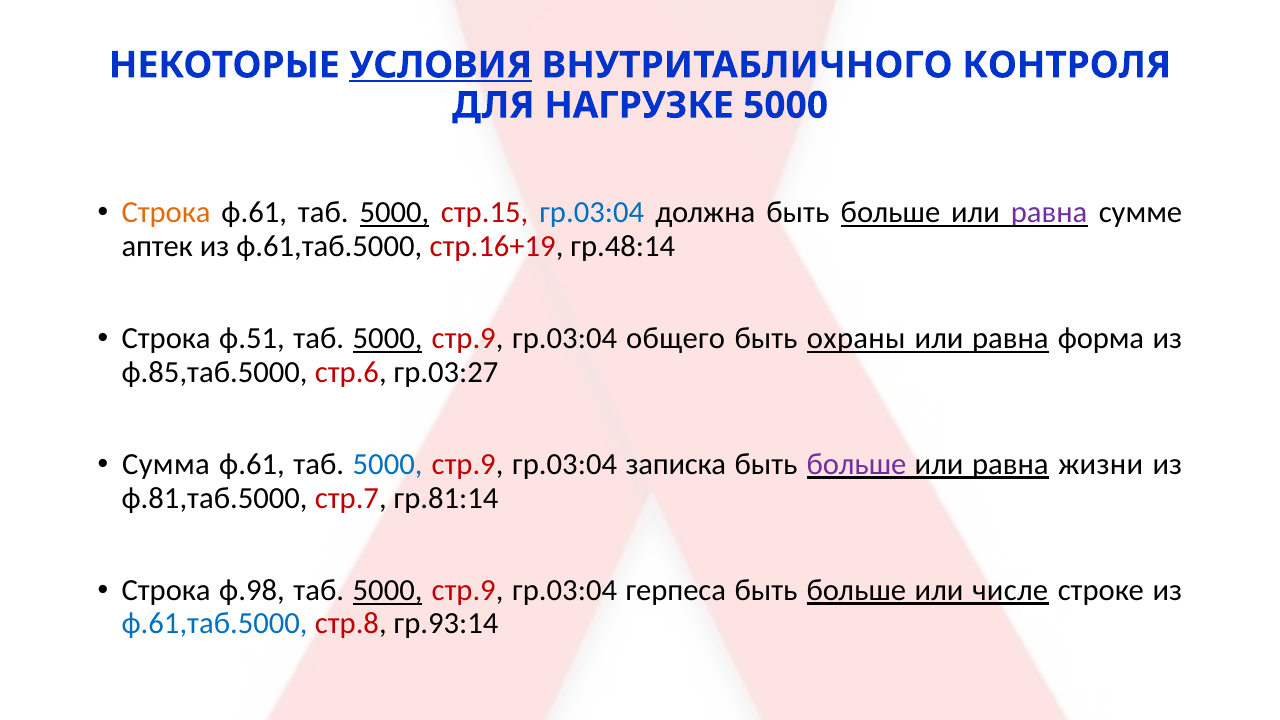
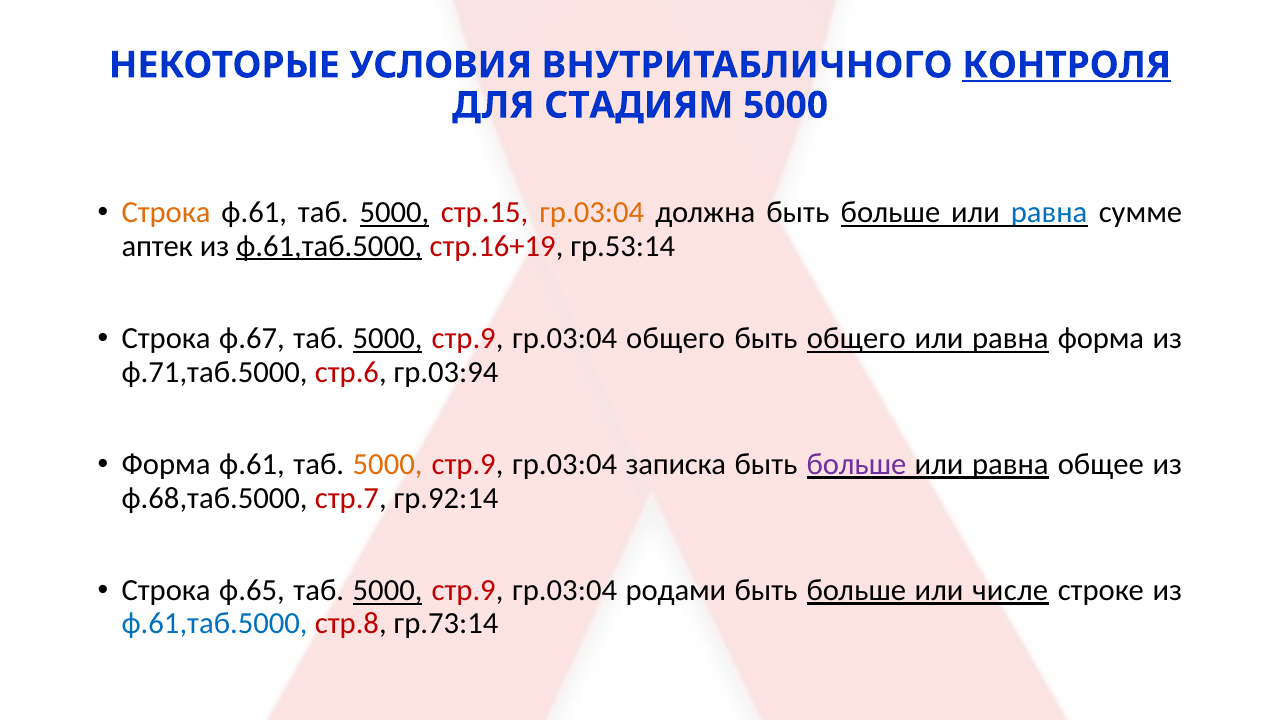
УСЛОВИЯ underline: present -> none (441, 65)
КОНТРОЛЯ underline: none -> present (1067, 65)
НАГРУЗКЕ: НАГРУЗКЕ -> СТАДИЯМ (639, 105)
гр.03:04 colour: blue -> orange (592, 213)
равна colour: purple -> blue (1049, 213)
ф.61,таб.5000 underline: none -> present (329, 246)
гр.48:14: гр.48:14 -> гр.53:14 (623, 246)
ф.51: ф.51 -> ф.67 (252, 339)
быть охраны: охраны -> общего (856, 339)
ф.85,таб.5000: ф.85,таб.5000 -> ф.71,таб.5000 (215, 372)
гр.03:27: гр.03:27 -> гр.03:94 (446, 372)
Сумма: Сумма -> Форма (166, 465)
5000 colour: blue -> orange (388, 465)
жизни: жизни -> общее (1101, 465)
ф.81,таб.5000: ф.81,таб.5000 -> ф.68,таб.5000 (215, 498)
гр.81:14: гр.81:14 -> гр.92:14 (446, 498)
ф.98: ф.98 -> ф.65 (252, 591)
герпеса: герпеса -> родами (676, 591)
гр.93:14: гр.93:14 -> гр.73:14 (446, 624)
